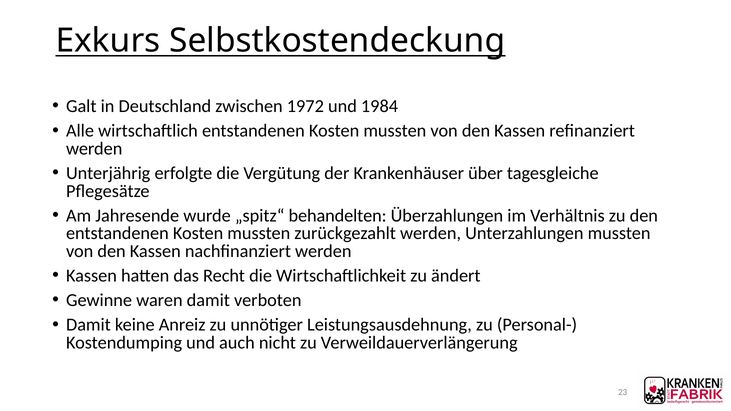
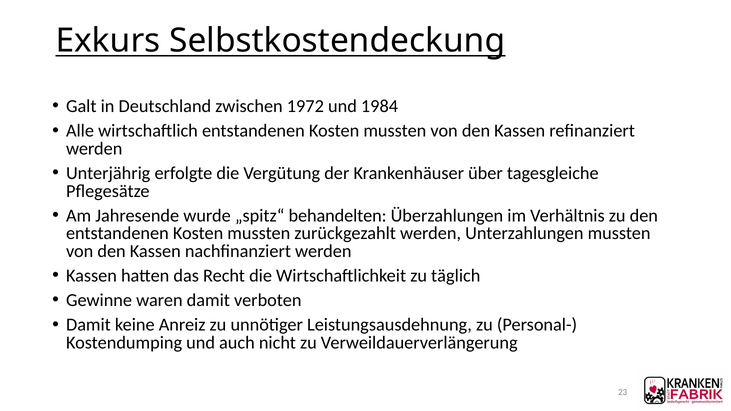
ändert: ändert -> täglich (456, 276)
